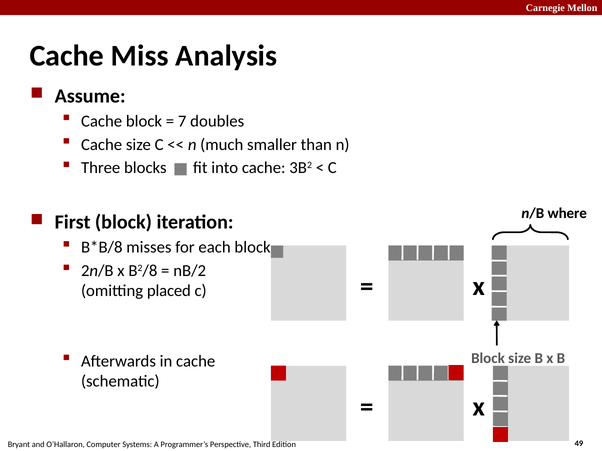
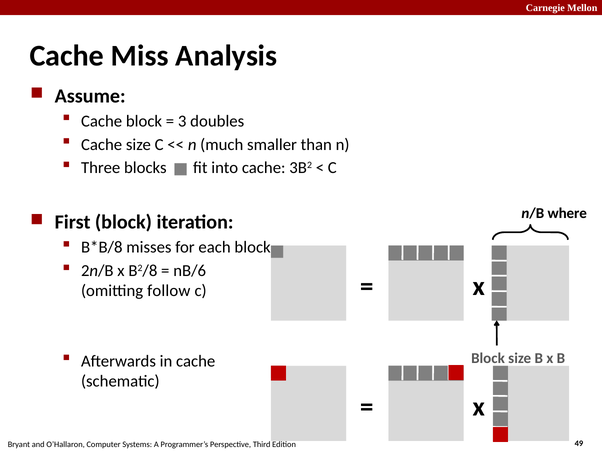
7: 7 -> 3 (182, 121)
nB/2: nB/2 -> nB/6 (190, 271)
placed: placed -> follow (169, 291)
